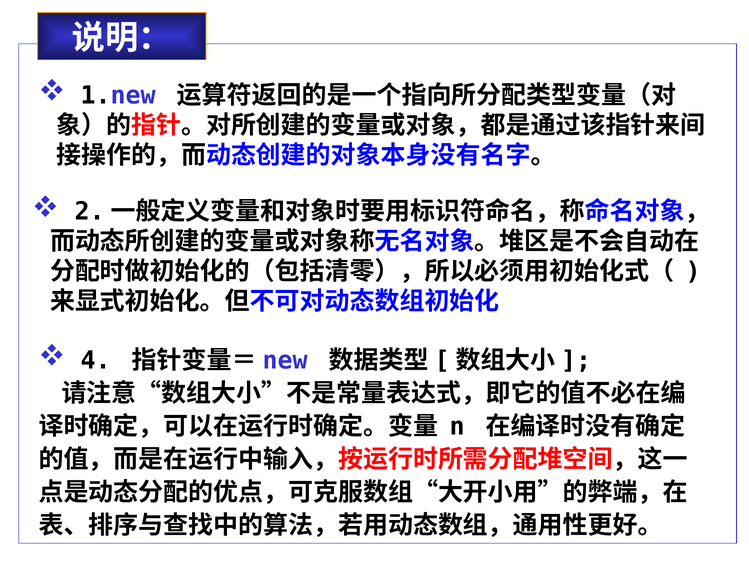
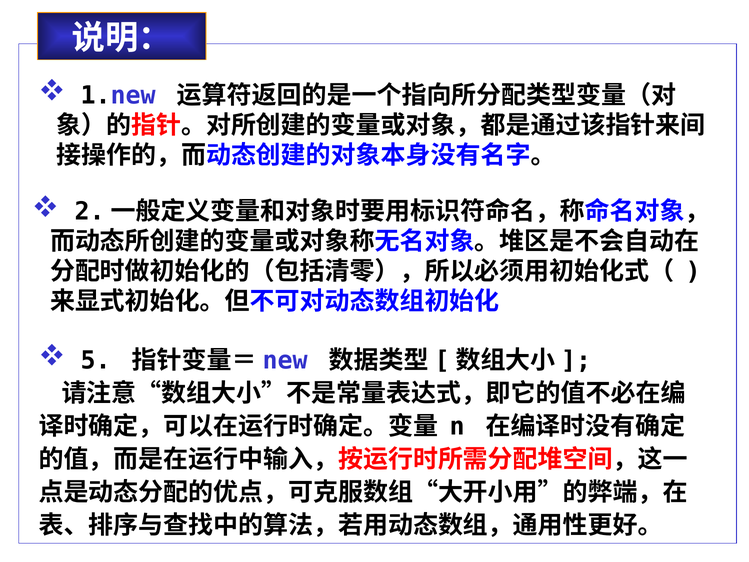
4: 4 -> 5 (96, 360)
